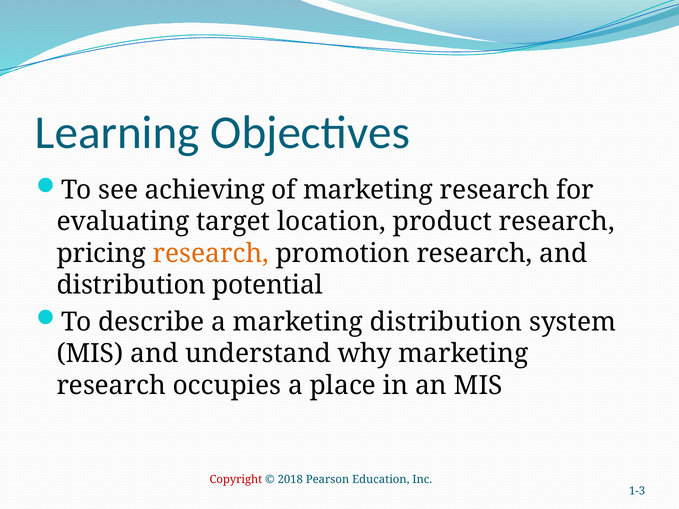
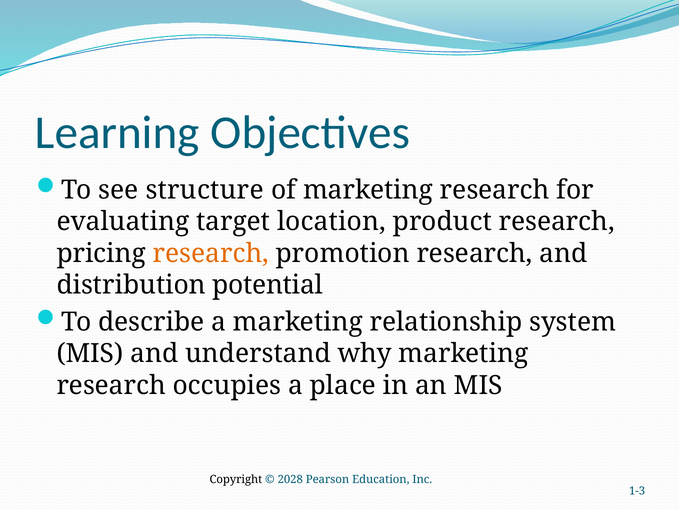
achieving: achieving -> structure (205, 190)
marketing distribution: distribution -> relationship (446, 322)
Copyright colour: red -> black (236, 480)
2018: 2018 -> 2028 (290, 480)
